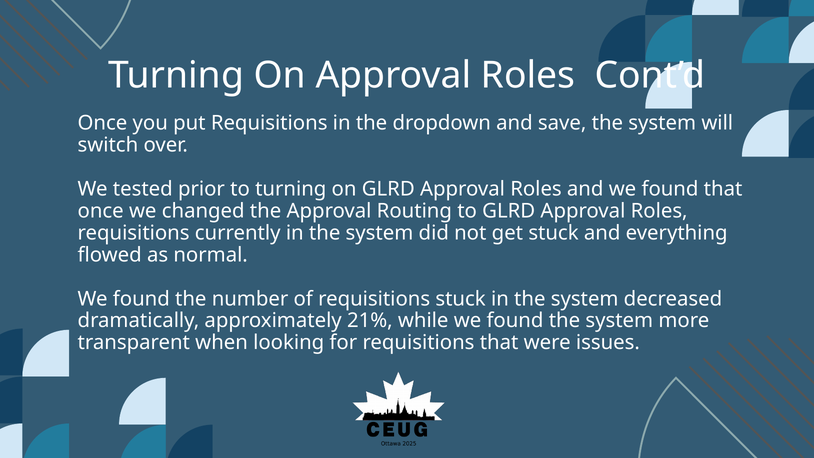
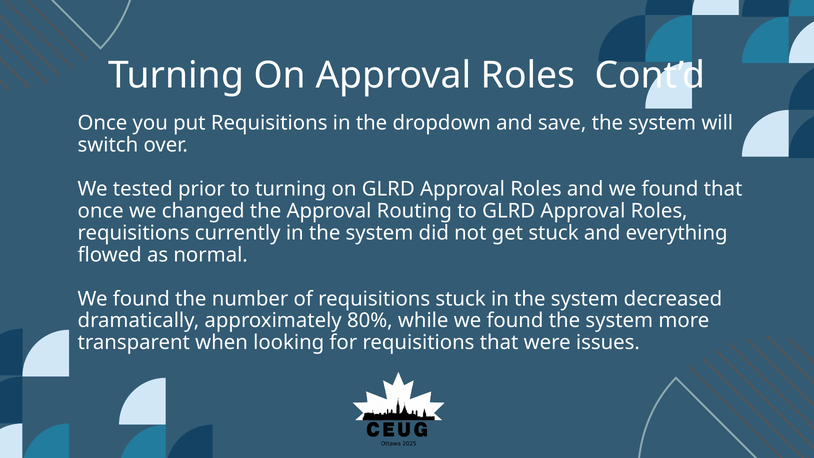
21%: 21% -> 80% (370, 321)
